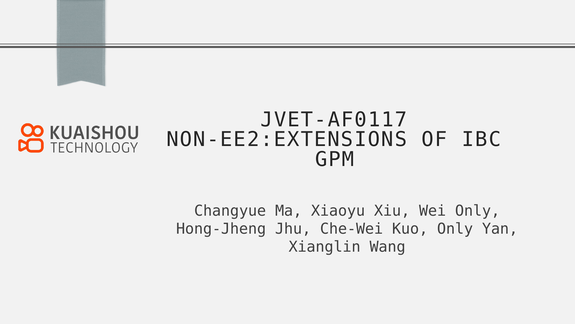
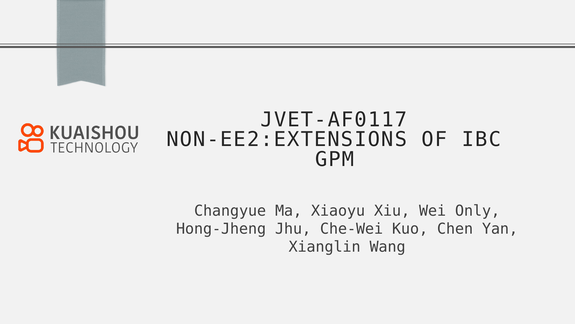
Kuo Only: Only -> Chen (455, 229)
